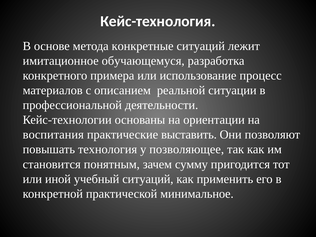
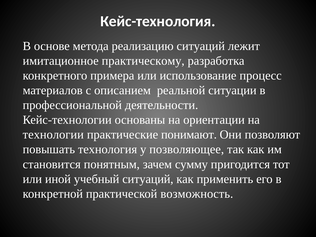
конкретные: конкретные -> реализацию (143, 46)
обучающемуся: обучающемуся -> практическому (143, 61)
воспитания: воспитания -> технологии (53, 135)
выставить: выставить -> понимают (189, 135)
минимальное: минимальное -> возможность (197, 194)
